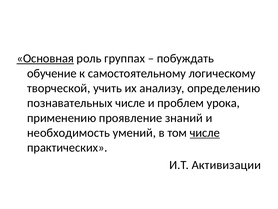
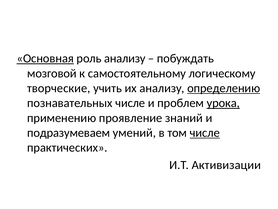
роль группах: группах -> анализу (125, 58)
обучение: обучение -> мозговой (52, 73)
творческой: творческой -> творческие (59, 88)
определению underline: none -> present (224, 88)
урока underline: none -> present (223, 103)
необходимость: необходимость -> подразумеваем (69, 132)
